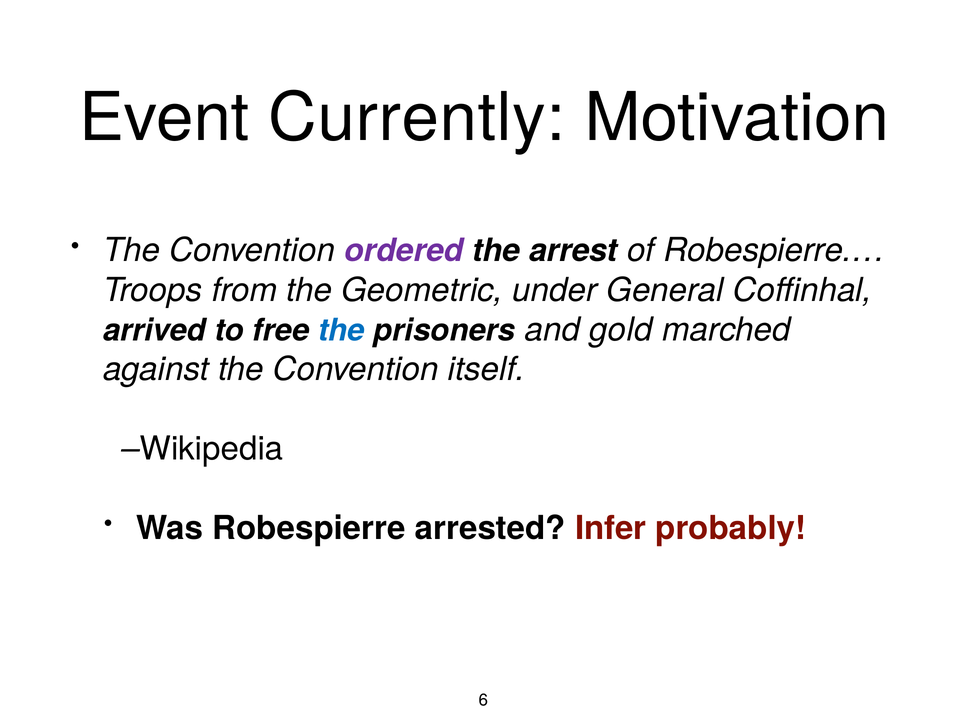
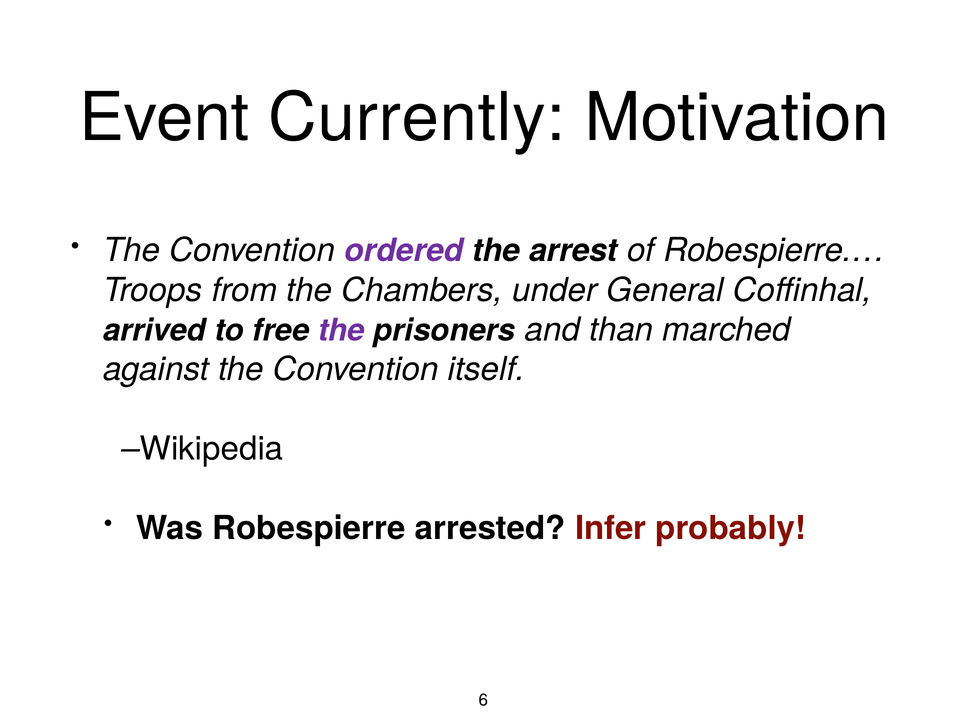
Geometric: Geometric -> Chambers (422, 290)
the colour: blue -> purple (341, 330)
gold: gold -> than (621, 330)
